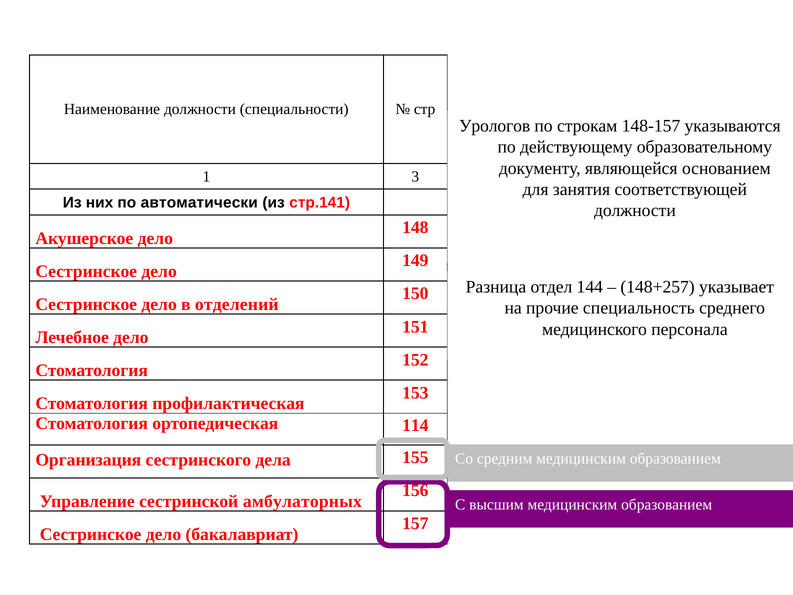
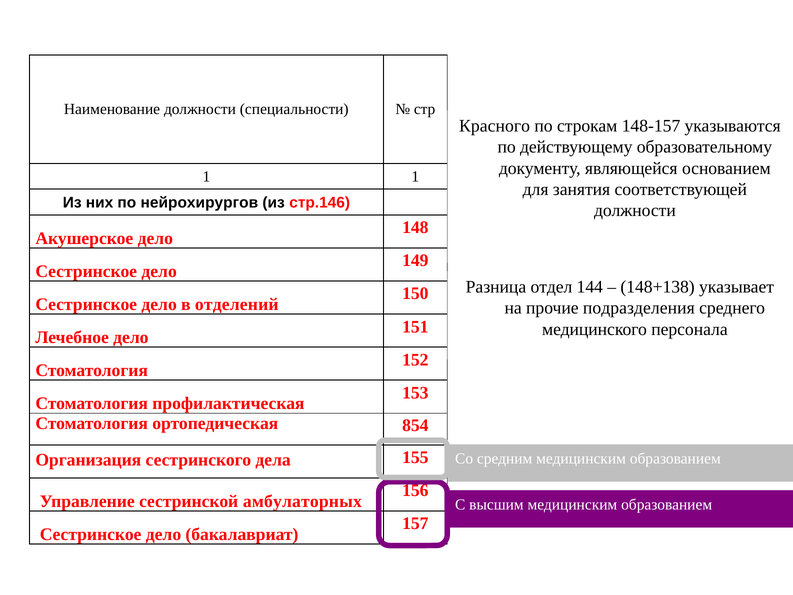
Урологов: Урологов -> Красного (495, 126)
1 3: 3 -> 1 (415, 177)
автоматически: автоматически -> нейрохирургов (199, 202)
стр.141: стр.141 -> стр.146 (320, 202)
148+257: 148+257 -> 148+138 (658, 287)
специальность: специальность -> подразделения (639, 308)
114: 114 -> 854 (415, 425)
